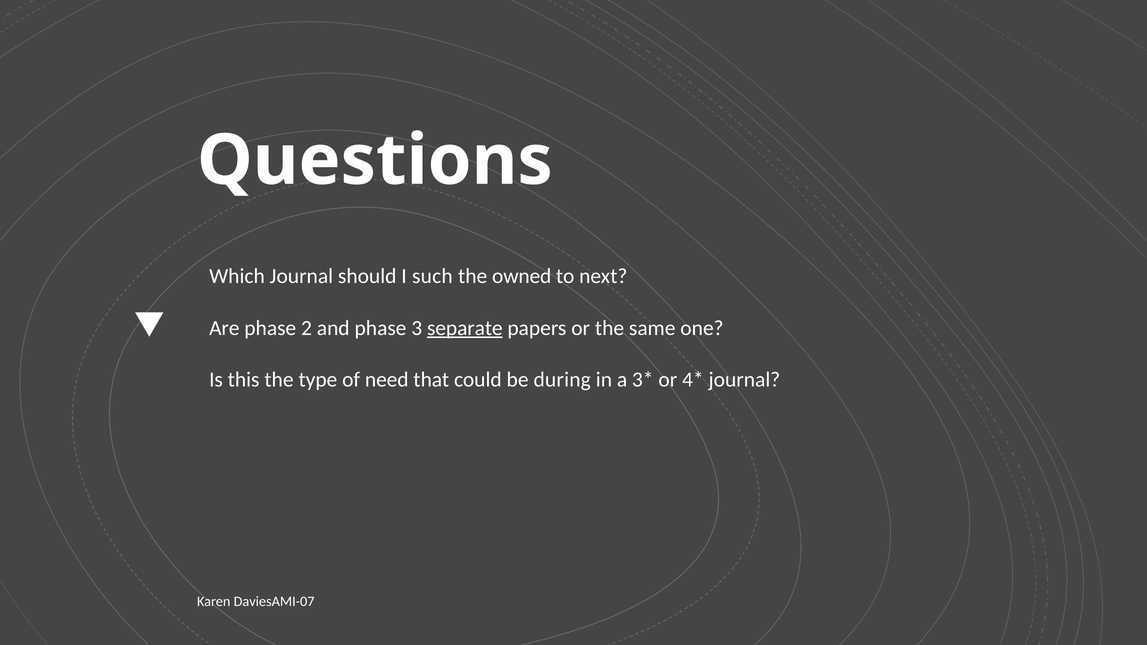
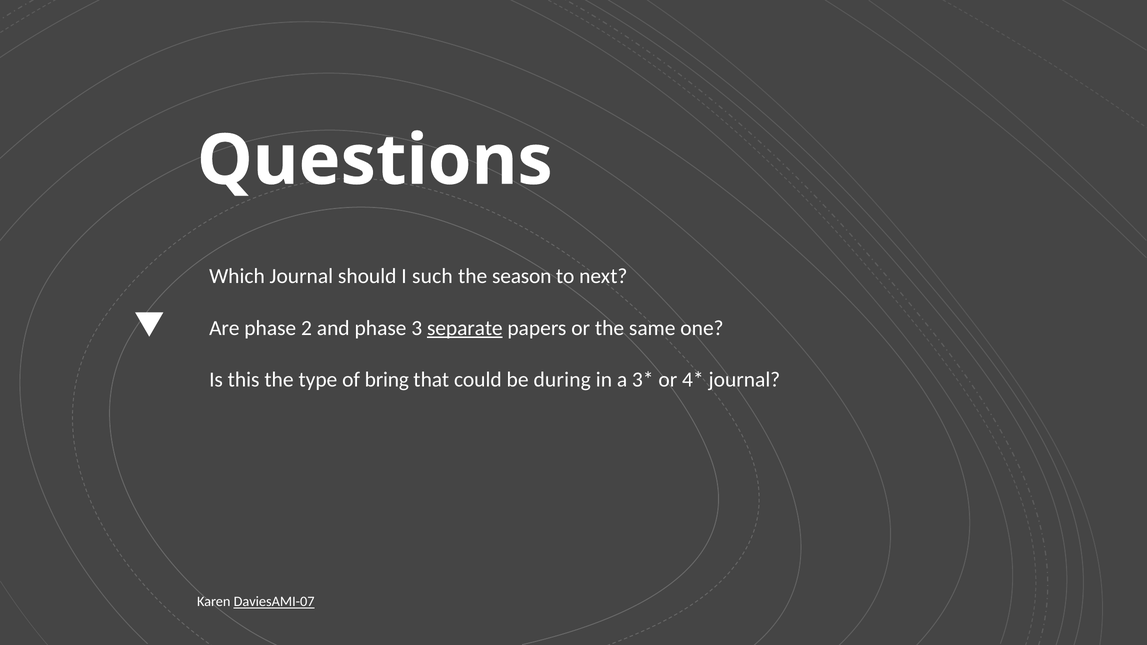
owned: owned -> season (522, 276)
need: need -> bring (387, 380)
DaviesAMI-07 underline: none -> present (274, 602)
